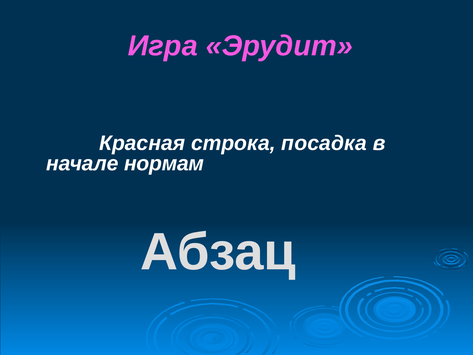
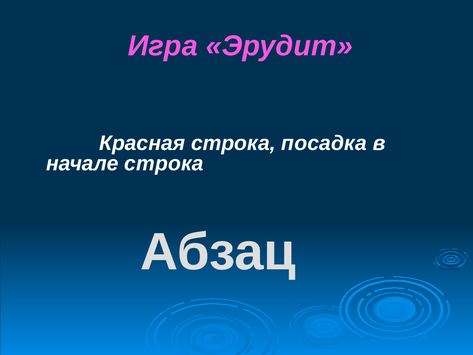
начале нормам: нормам -> строка (164, 163)
